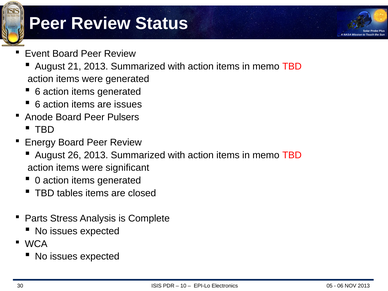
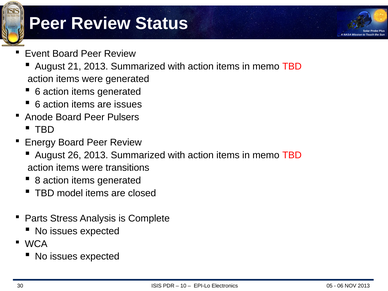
significant: significant -> transitions (127, 168)
0: 0 -> 8 (38, 180)
tables: tables -> model (70, 193)
